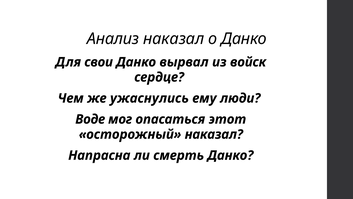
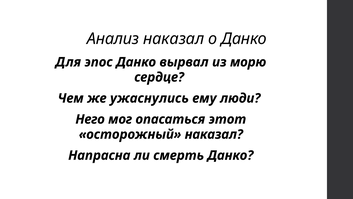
свои: свои -> эпос (99, 62)
войск: войск -> морю (248, 62)
Воде: Воде -> Него (90, 119)
